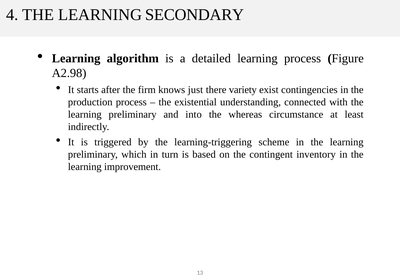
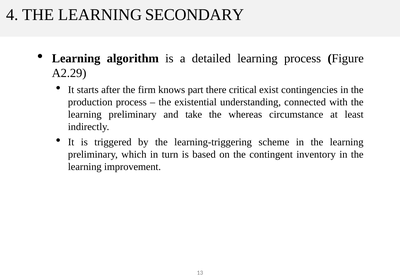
A2.98: A2.98 -> A2.29 (69, 73)
just: just -> part (196, 90)
variety: variety -> critical (243, 90)
into: into -> take (194, 114)
